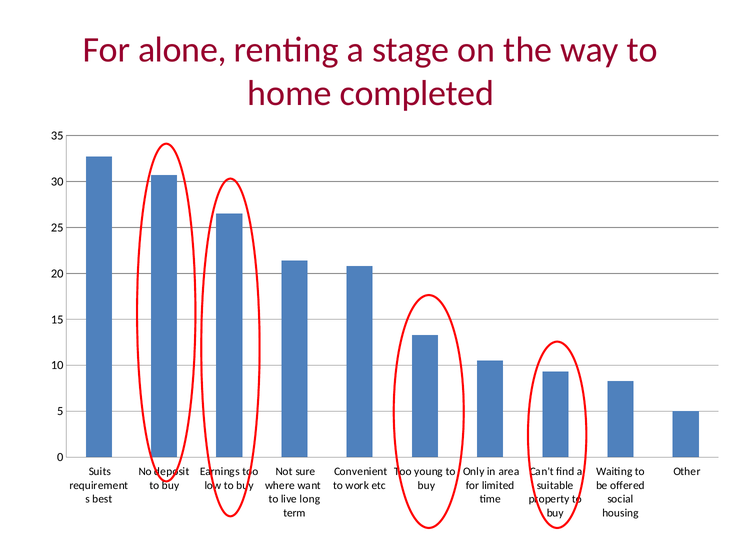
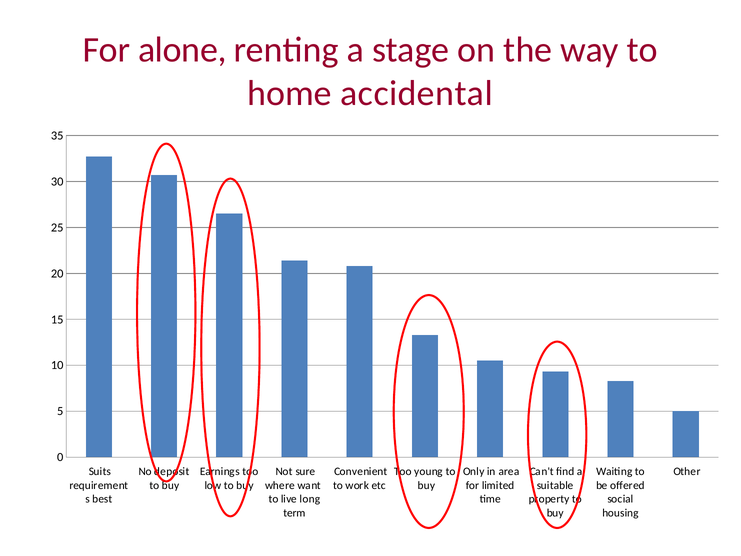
completed: completed -> accidental (417, 93)
